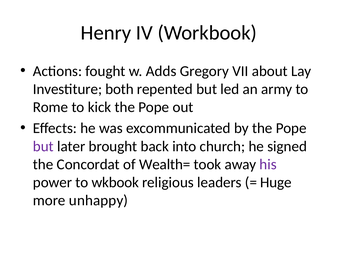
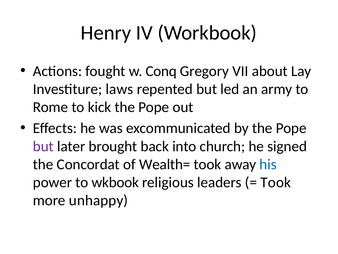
Adds: Adds -> Conq (161, 71)
both: both -> laws (119, 89)
his colour: purple -> blue (268, 164)
Huge: Huge -> Took (276, 182)
